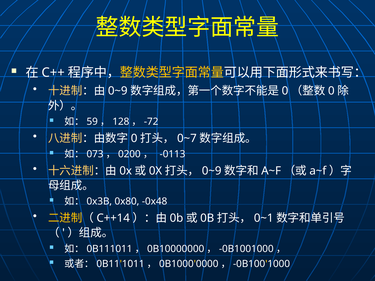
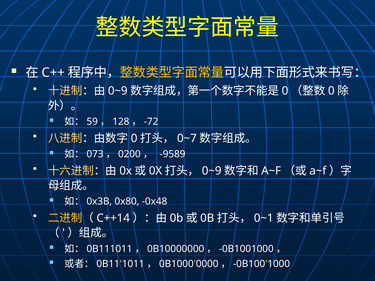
-0113: -0113 -> -9589 (172, 154)
